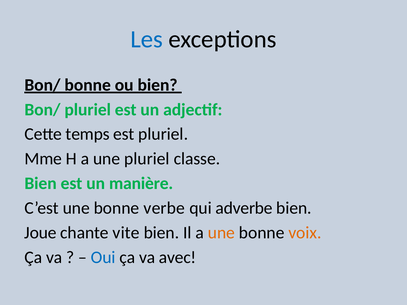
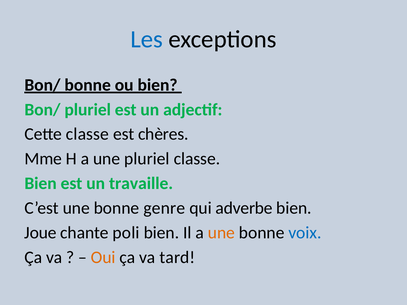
Cette temps: temps -> classe (87, 134)
est pluriel: pluriel -> chères (163, 134)
manière: manière -> travaille (141, 184)
verbe: verbe -> genre (164, 208)
vite: vite -> poli (126, 233)
voix colour: orange -> blue (305, 233)
Oui colour: blue -> orange (103, 258)
avec: avec -> tard (177, 258)
